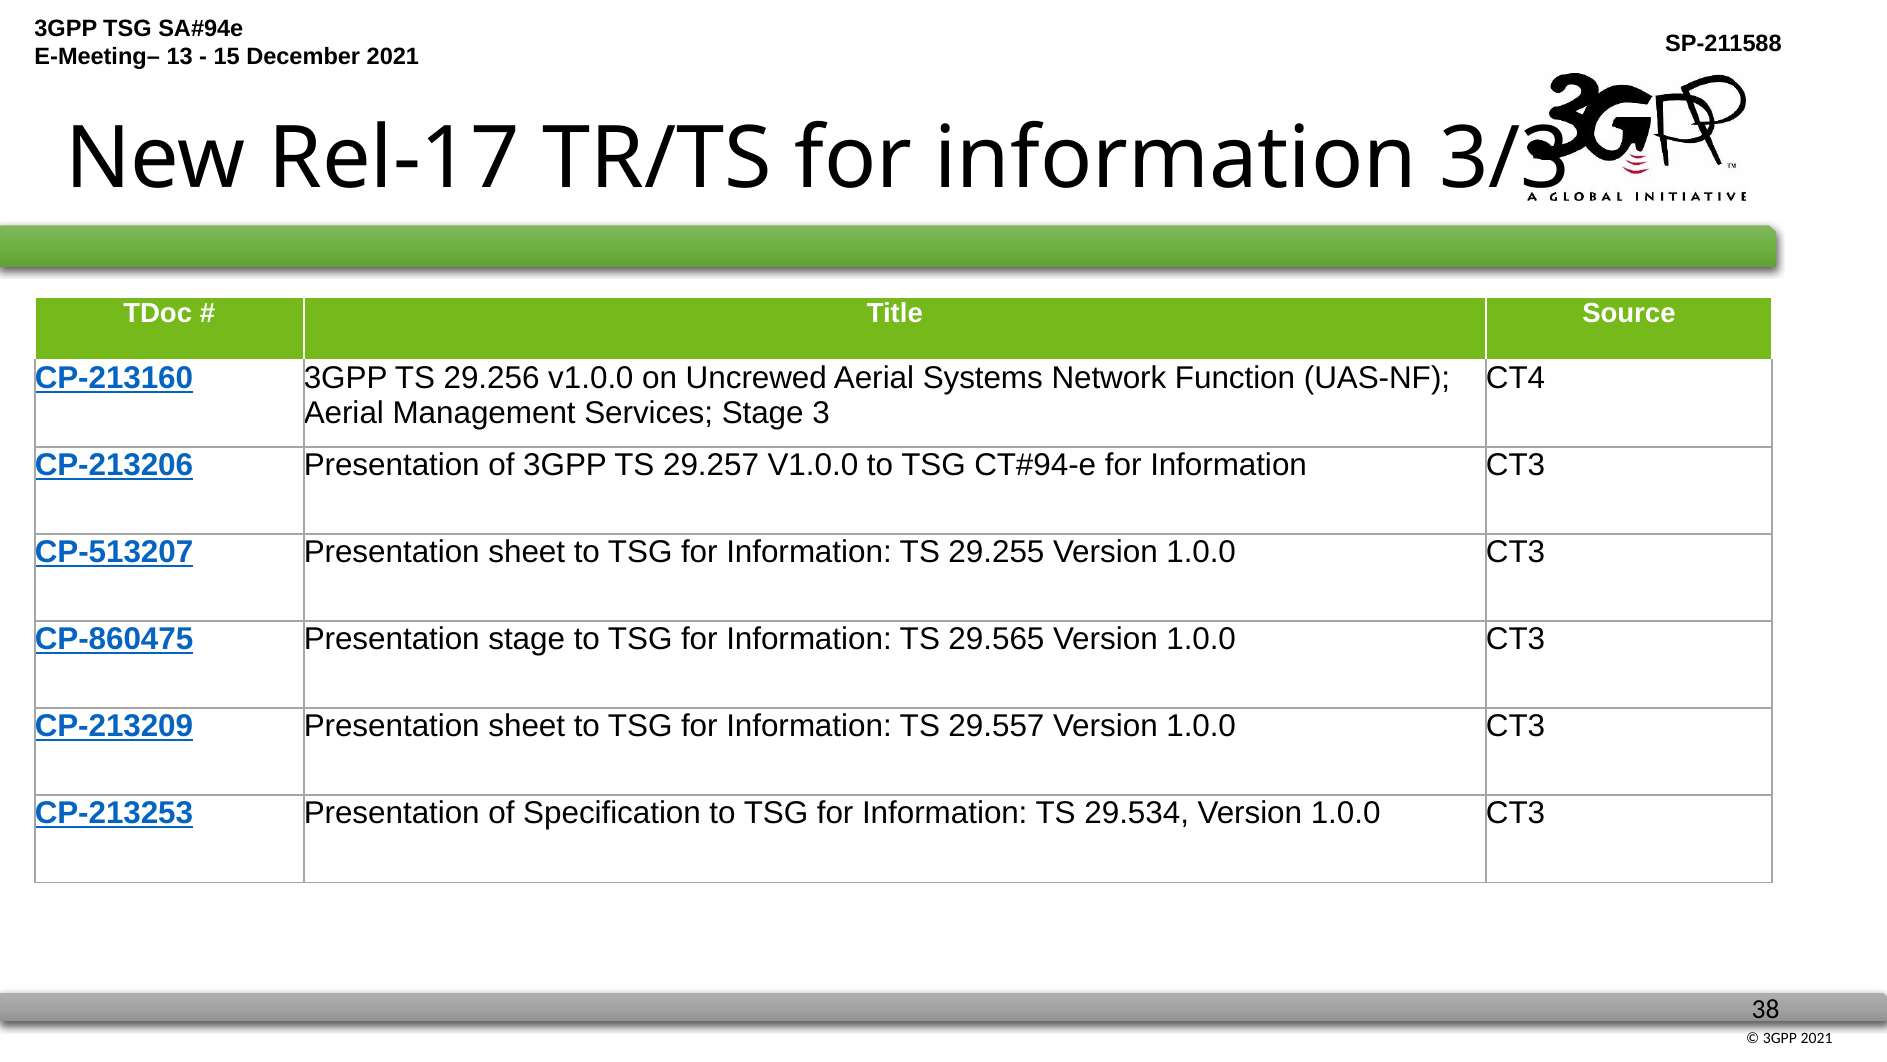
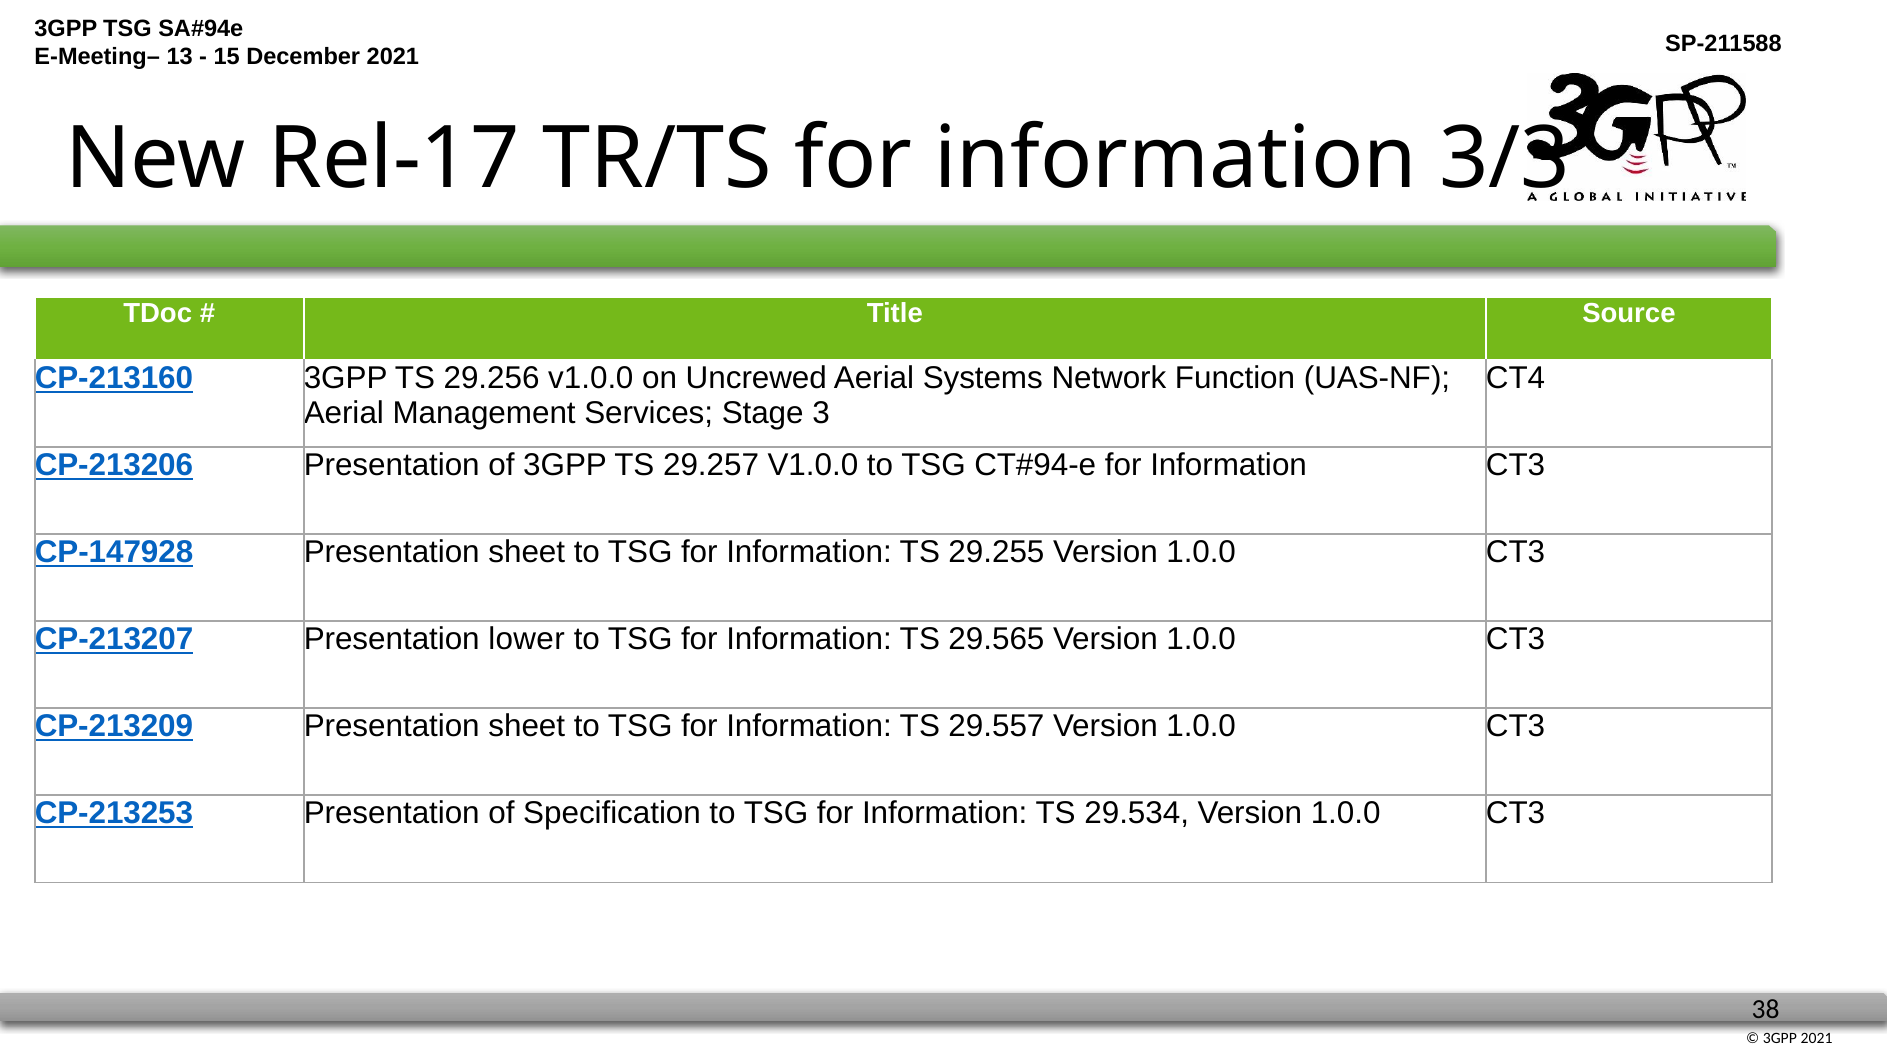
CP-513207: CP-513207 -> CP-147928 (114, 552)
CP-860475: CP-860475 -> CP-213207 (114, 639)
Presentation stage: stage -> lower (527, 639)
